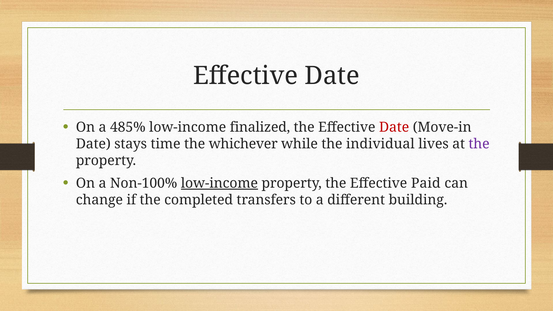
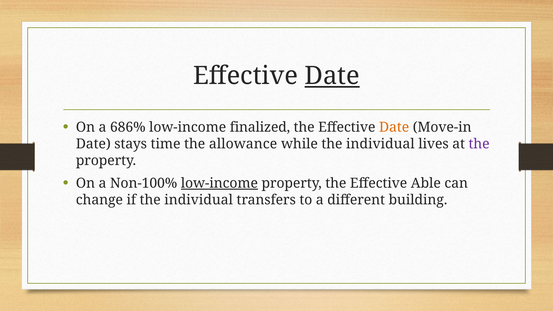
Date underline: none -> present (332, 76)
485%: 485% -> 686% (128, 127)
Date colour: red -> orange (394, 127)
whichever: whichever -> allowance (243, 144)
Paid: Paid -> Able (426, 183)
if the completed: completed -> individual (199, 200)
